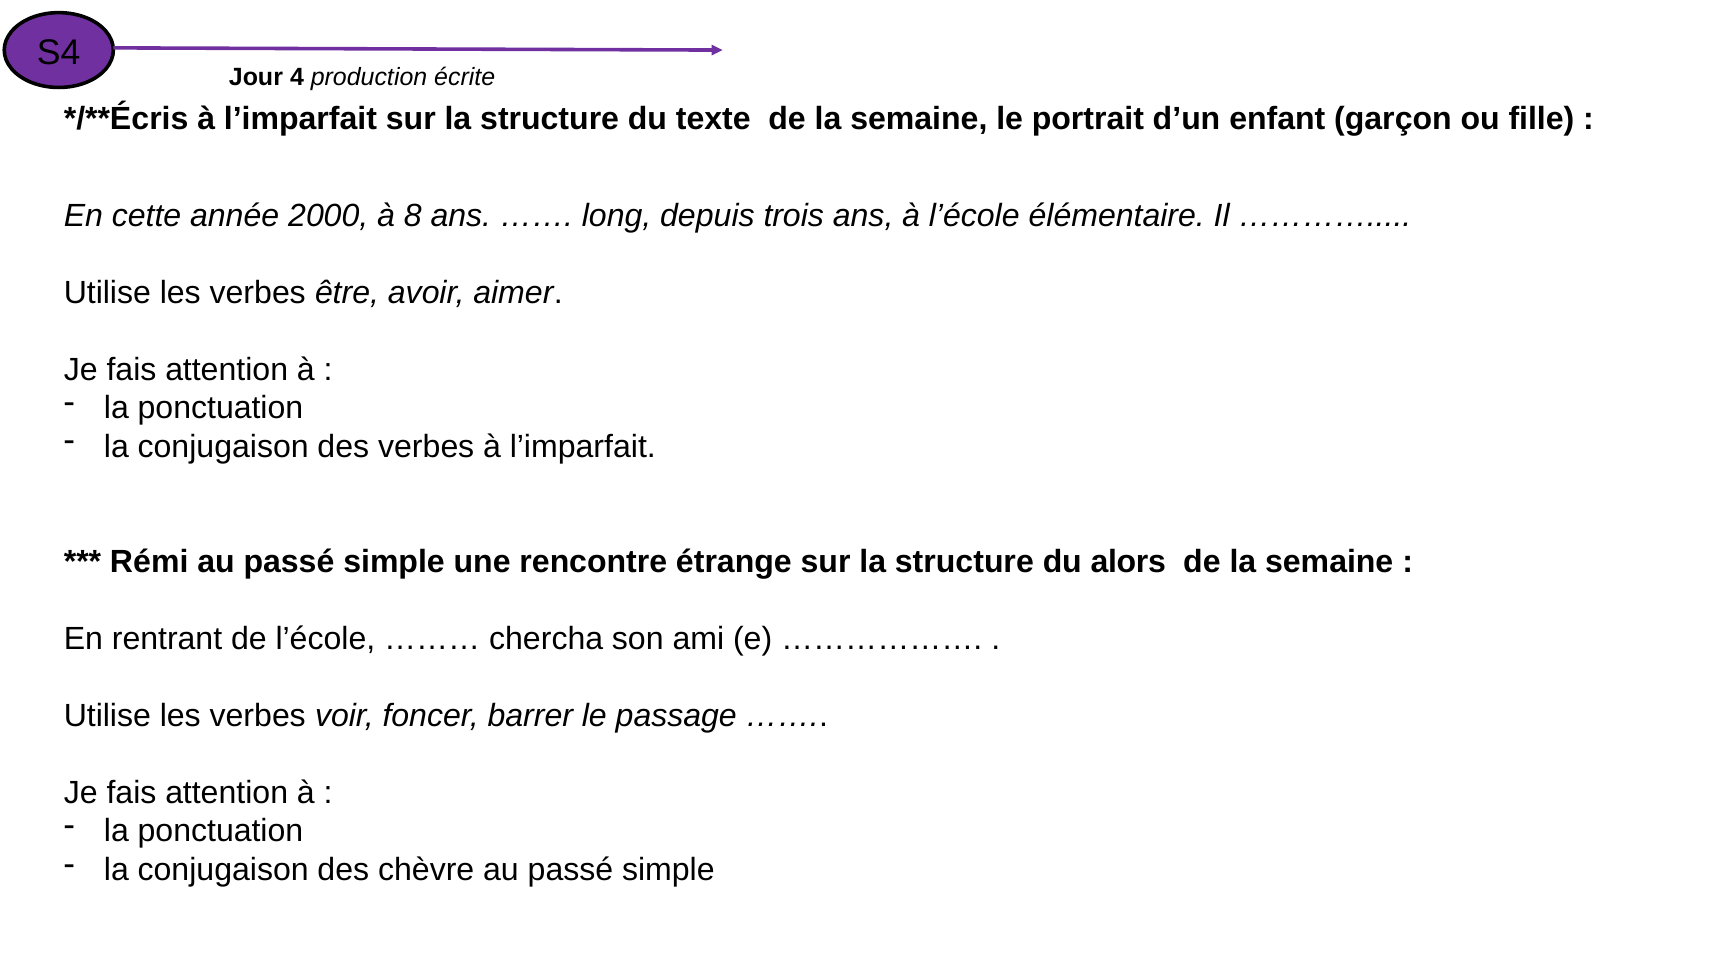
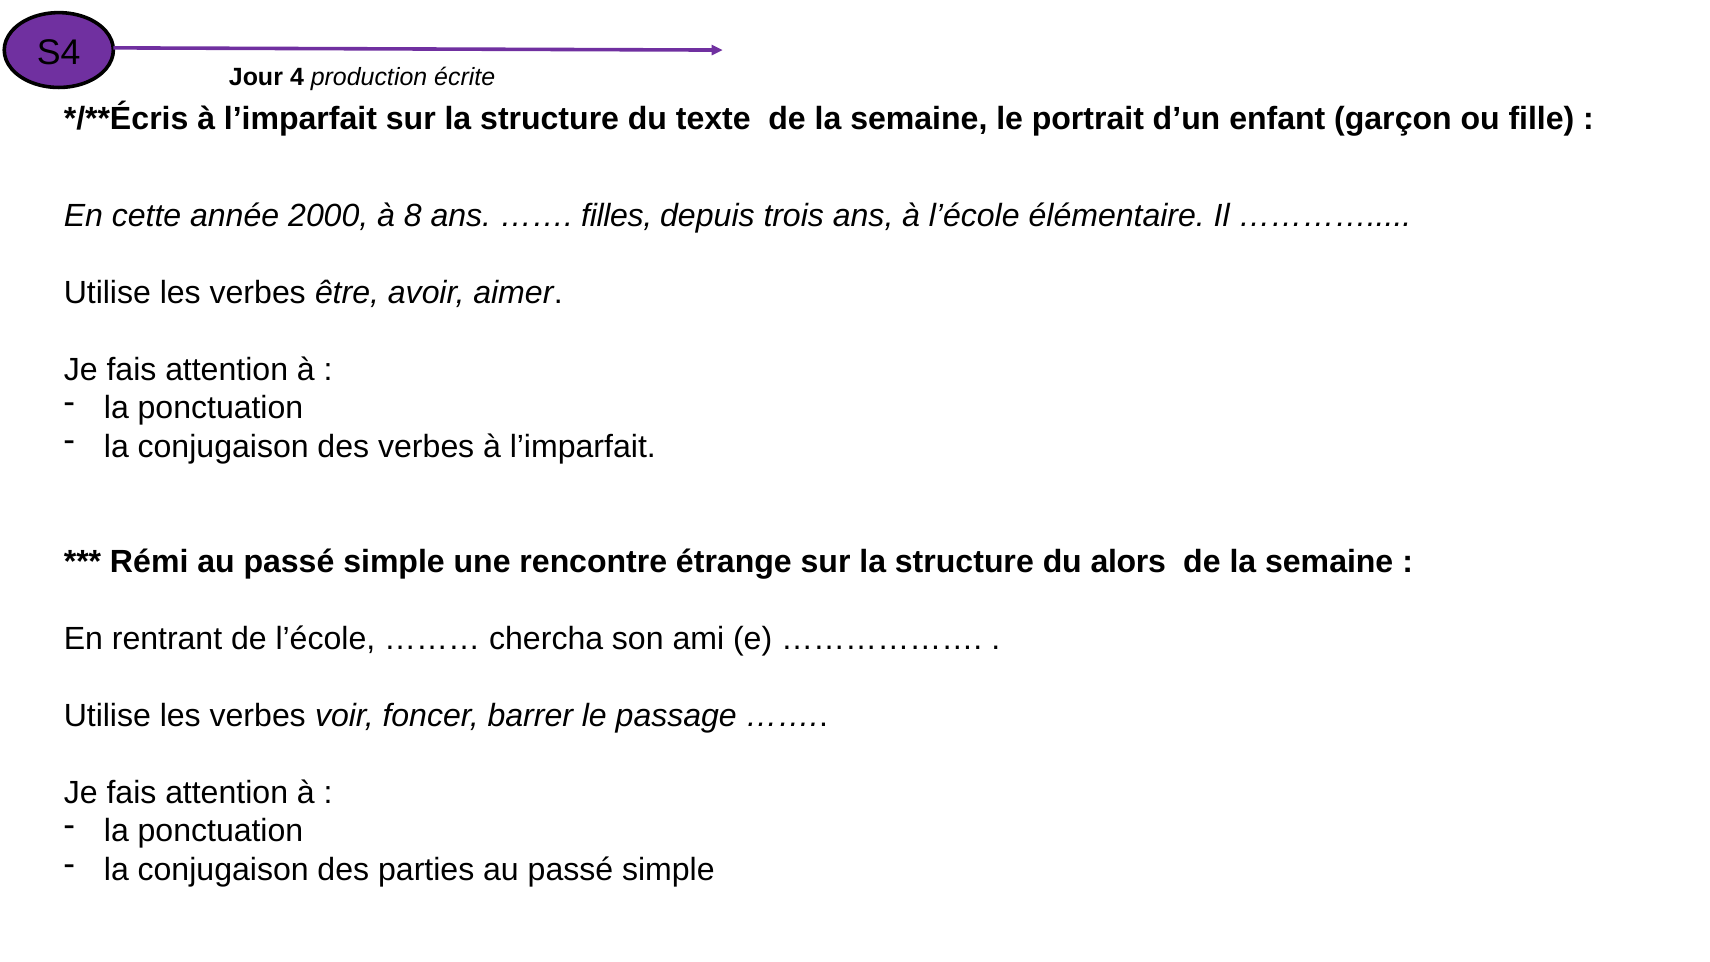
long: long -> filles (617, 216)
chèvre: chèvre -> parties (426, 870)
